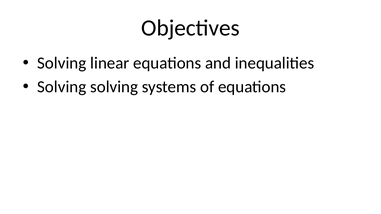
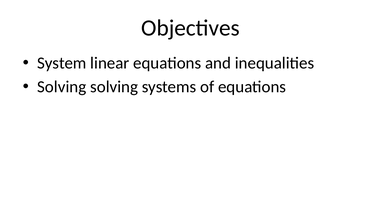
Solving: Solving -> System (62, 63)
